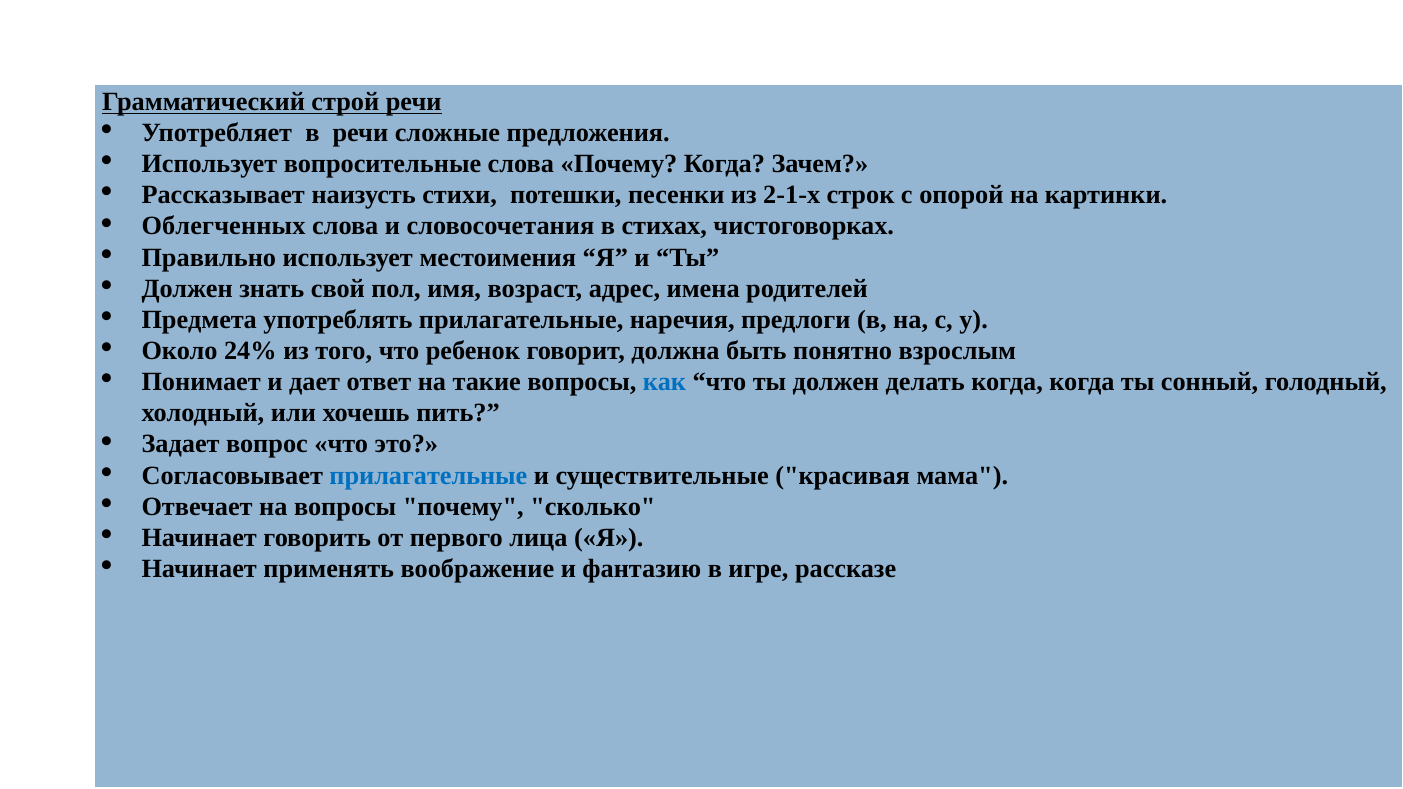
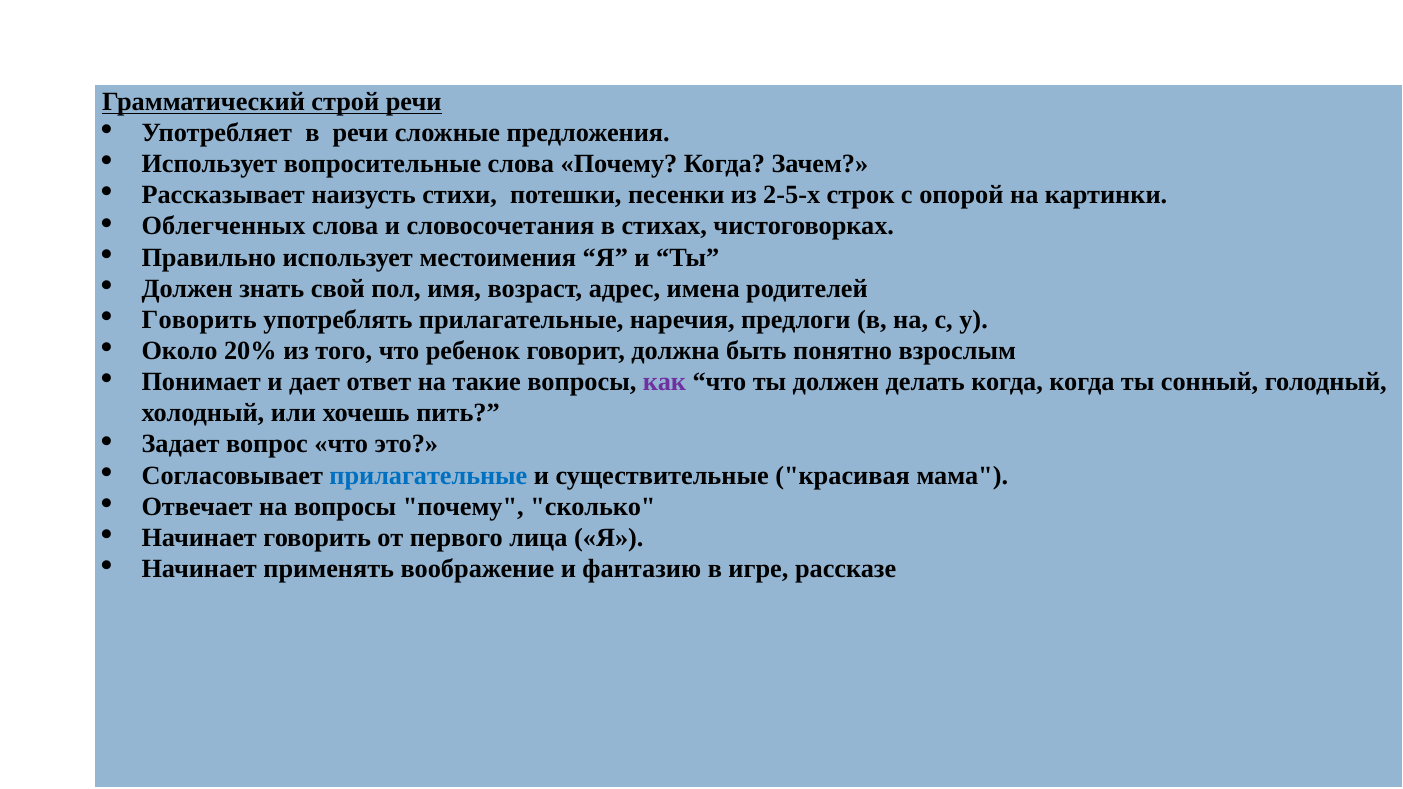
2-1-х: 2-1-х -> 2-5-х (792, 195)
Предмета: Предмета -> Говорить (199, 320)
24%: 24% -> 20% (250, 351)
как colour: blue -> purple (665, 382)
